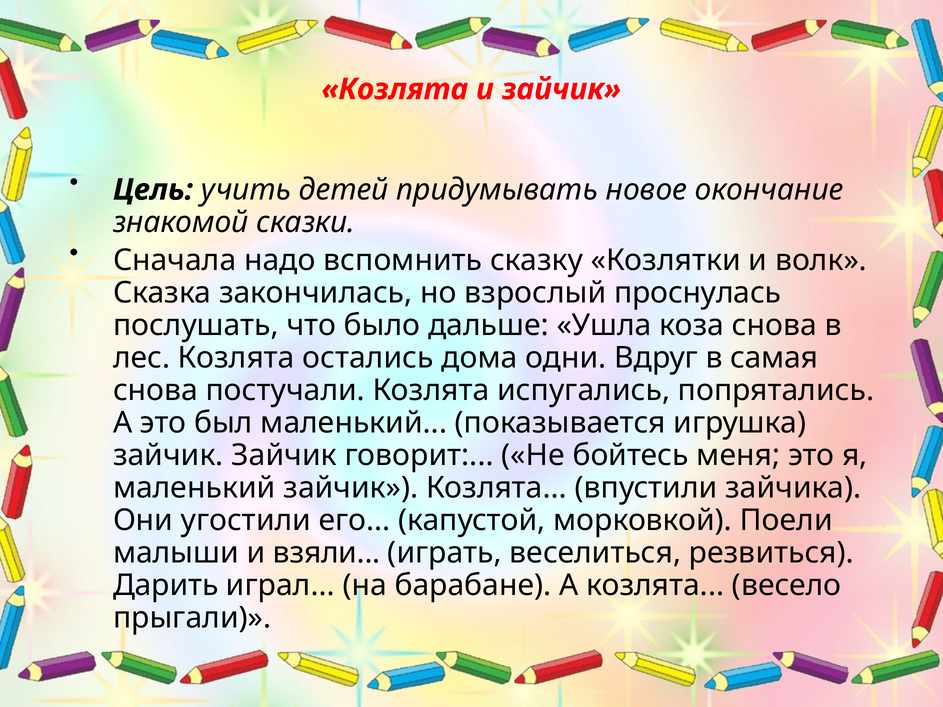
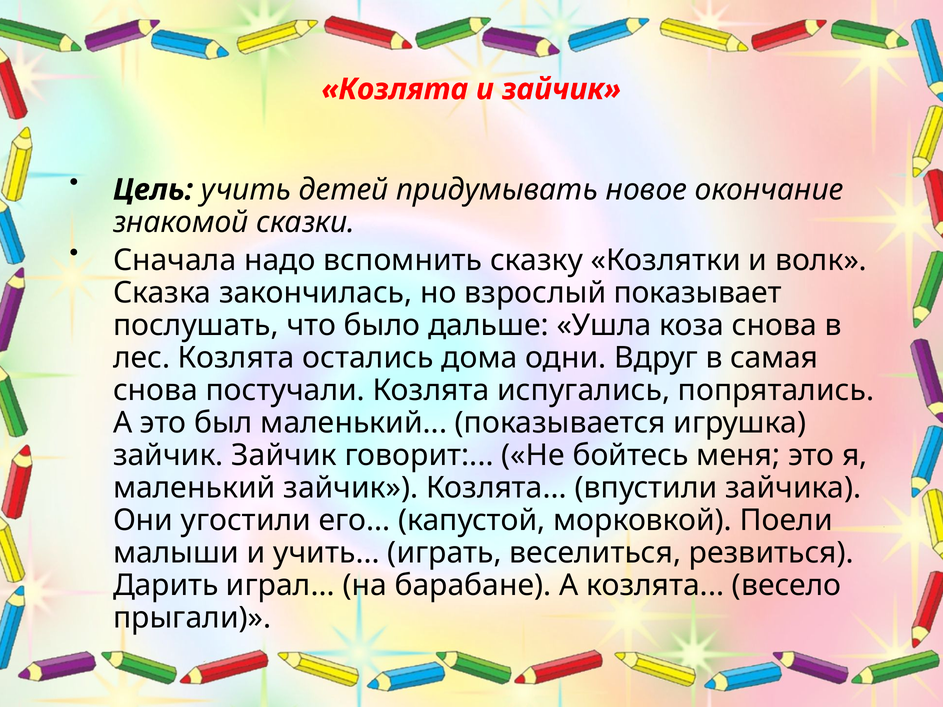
проснулась: проснулась -> показывает (698, 293)
и взяли: взяли -> учить (327, 553)
